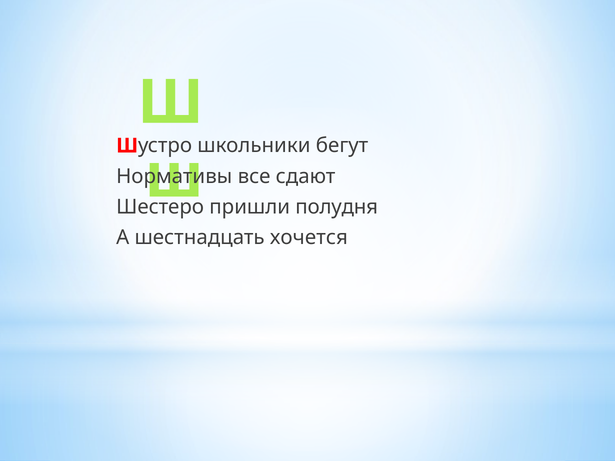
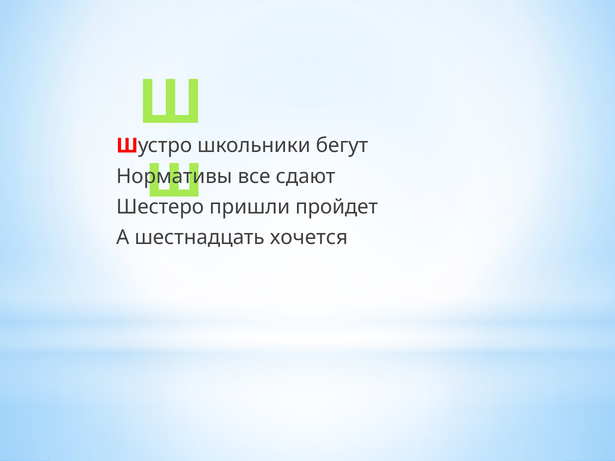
полудня: полудня -> пройдет (337, 207)
